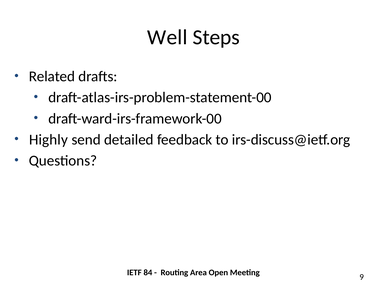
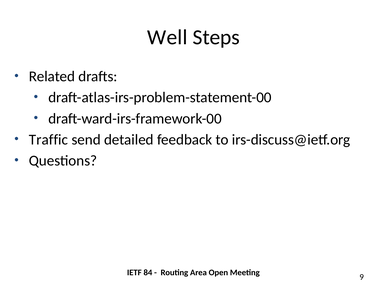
Highly: Highly -> Traffic (49, 140)
